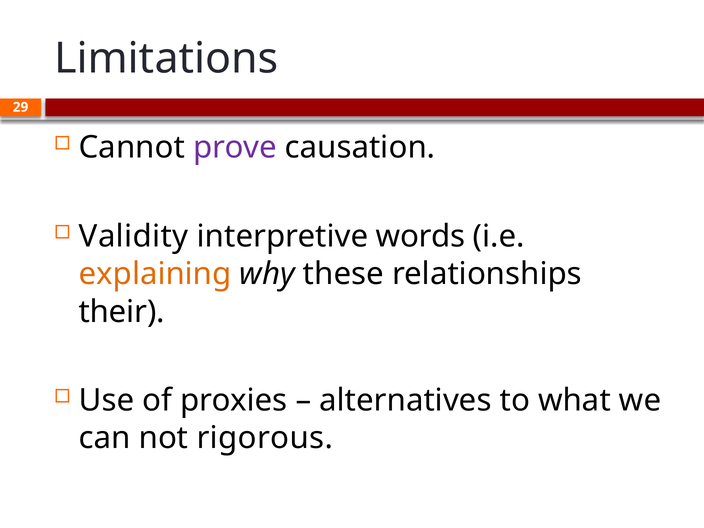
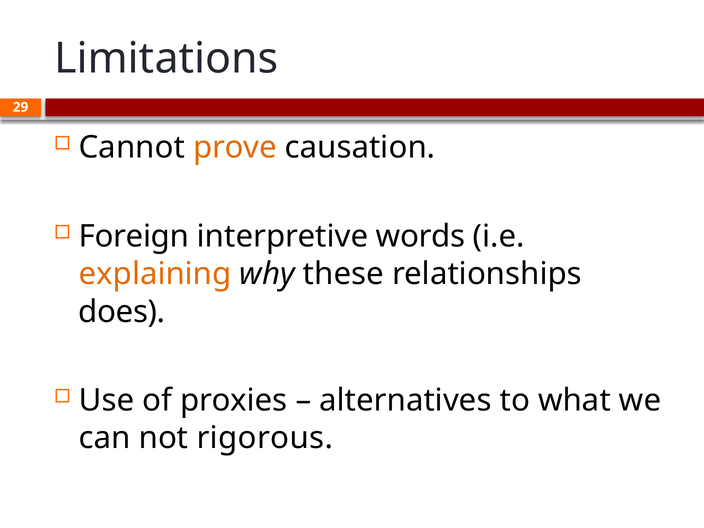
prove colour: purple -> orange (235, 148)
Validity: Validity -> Foreign (134, 237)
their: their -> does (122, 312)
